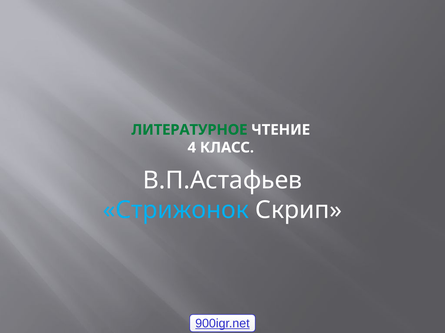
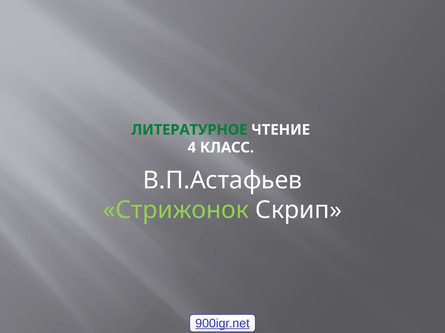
Стрижонок colour: light blue -> light green (176, 211)
